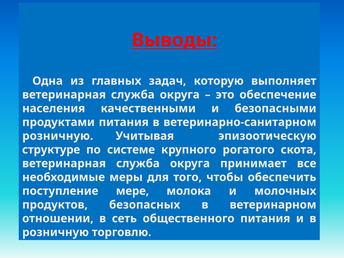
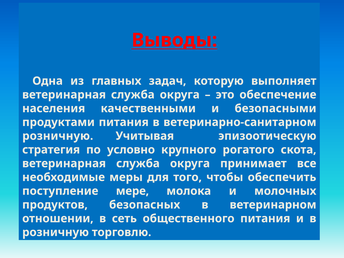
структуре: структуре -> стратегия (51, 150)
системе: системе -> условно (131, 150)
